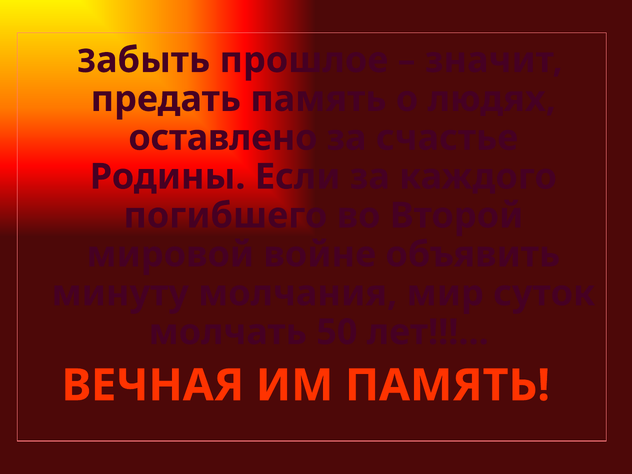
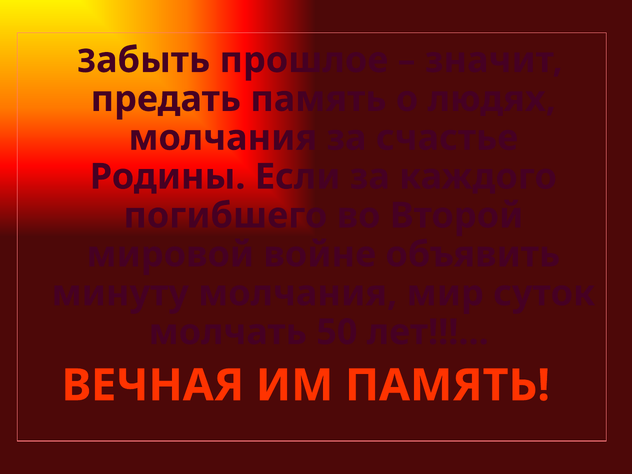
оставлено: оставлено -> молчания (223, 138)
